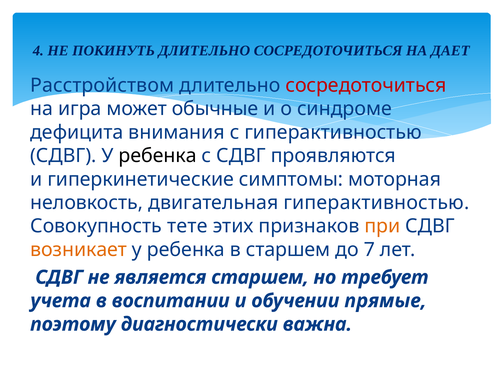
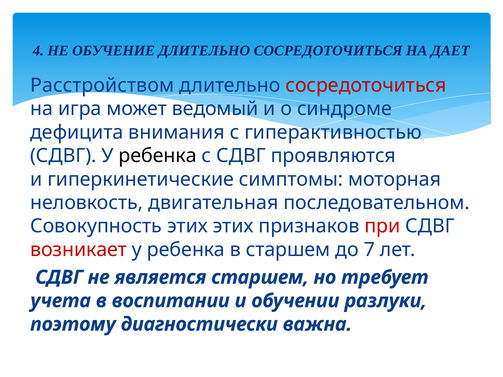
ПОКИНУТЬ: ПОКИНУТЬ -> ОБУЧЕНИЕ (114, 51)
обычные: обычные -> ведомый (215, 109)
двигательная гиперактивностью: гиперактивностью -> последовательном (377, 203)
Совокупность тете: тете -> этих (187, 226)
при colour: orange -> red (382, 226)
возникает colour: orange -> red (79, 250)
прямые: прямые -> разлуки (386, 301)
